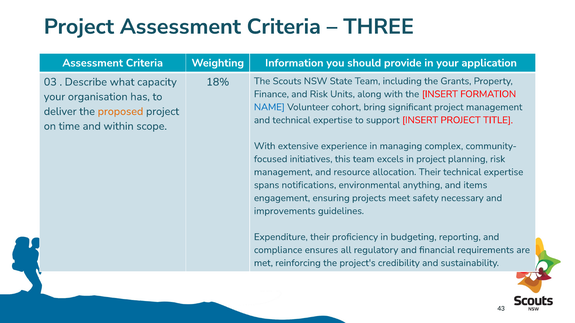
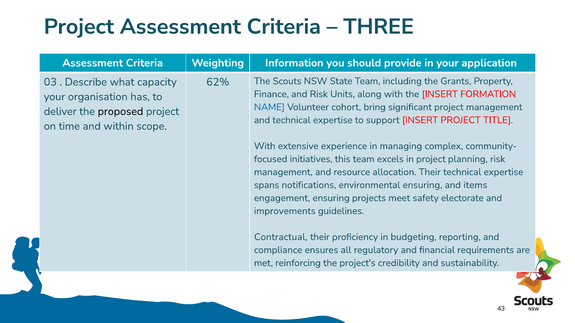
18%: 18% -> 62% (218, 82)
proposed colour: orange -> black (120, 112)
environmental anything: anything -> ensuring (422, 185)
necessary: necessary -> electorate (462, 198)
Expenditure: Expenditure -> Contractual (281, 237)
